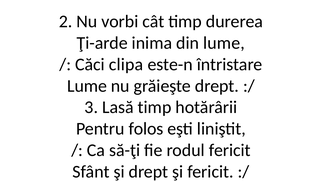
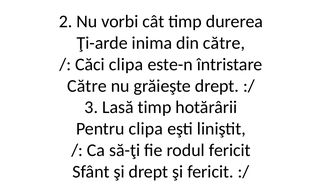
din lume: lume -> către (224, 43)
Lume: Lume -> Către (87, 86)
Pentru folos: folos -> clipa (146, 129)
